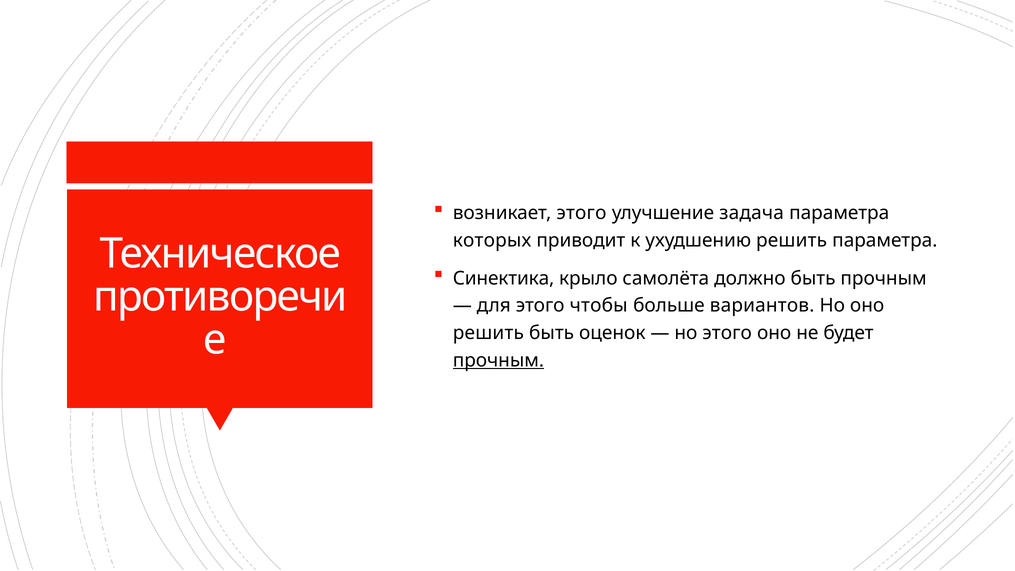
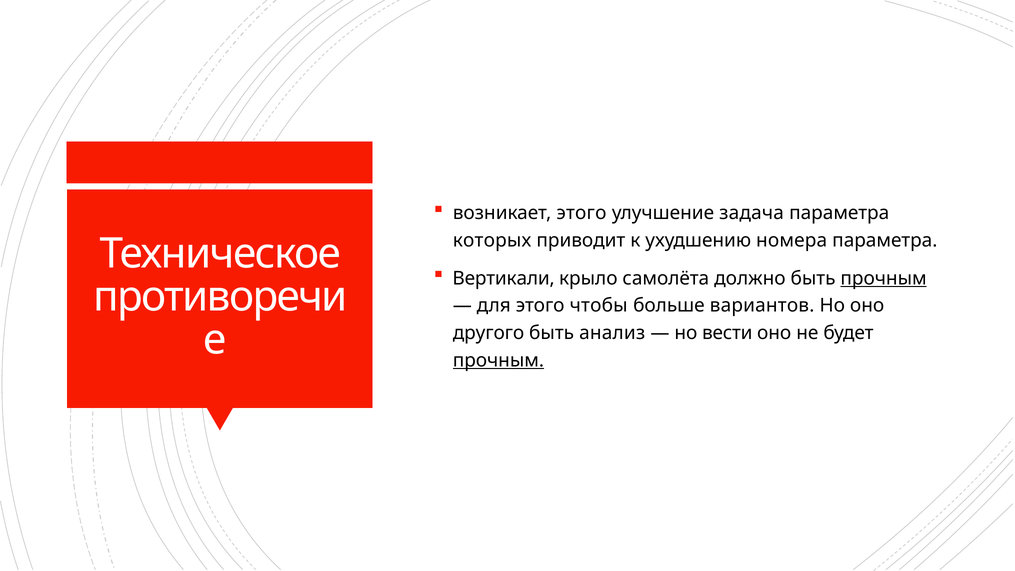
ухудшению решить: решить -> номера (792, 240)
Синектика: Синектика -> Вертикали (504, 278)
прочным underline: none -> present (884, 278)
решить: решить -> другого (489, 333)
оценок: оценок -> анализ (612, 333)
но этого: этого -> вести (727, 333)
